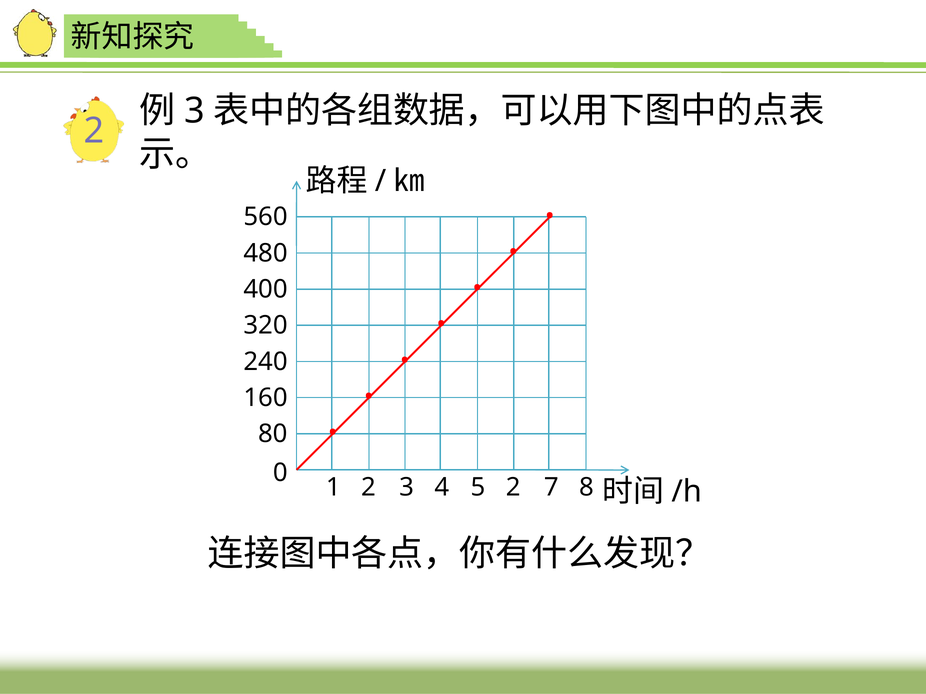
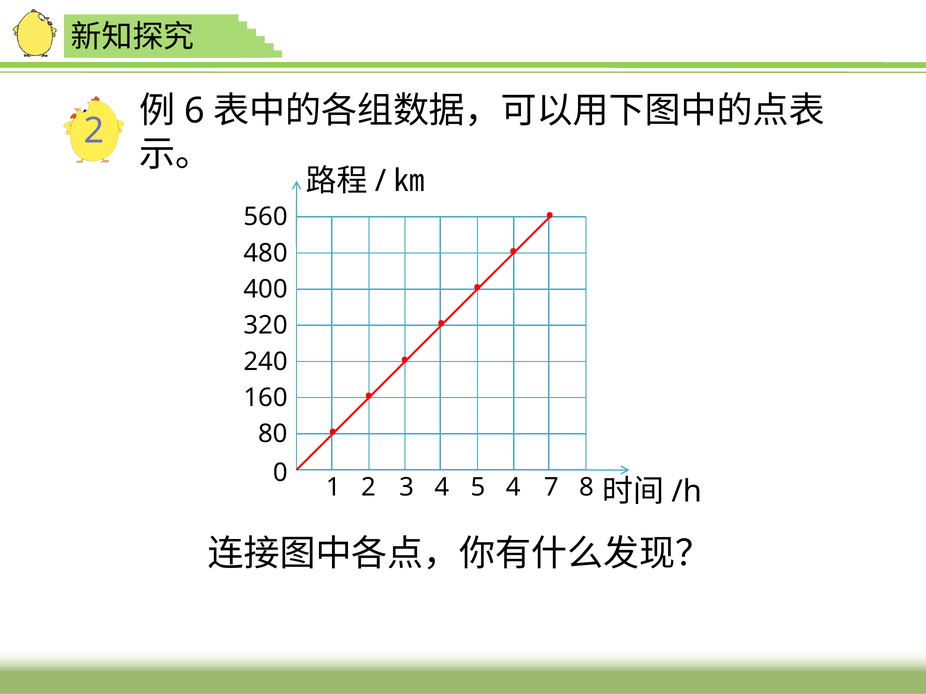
3: 3 -> 6 (194, 111)
5 2: 2 -> 4 (513, 488)
